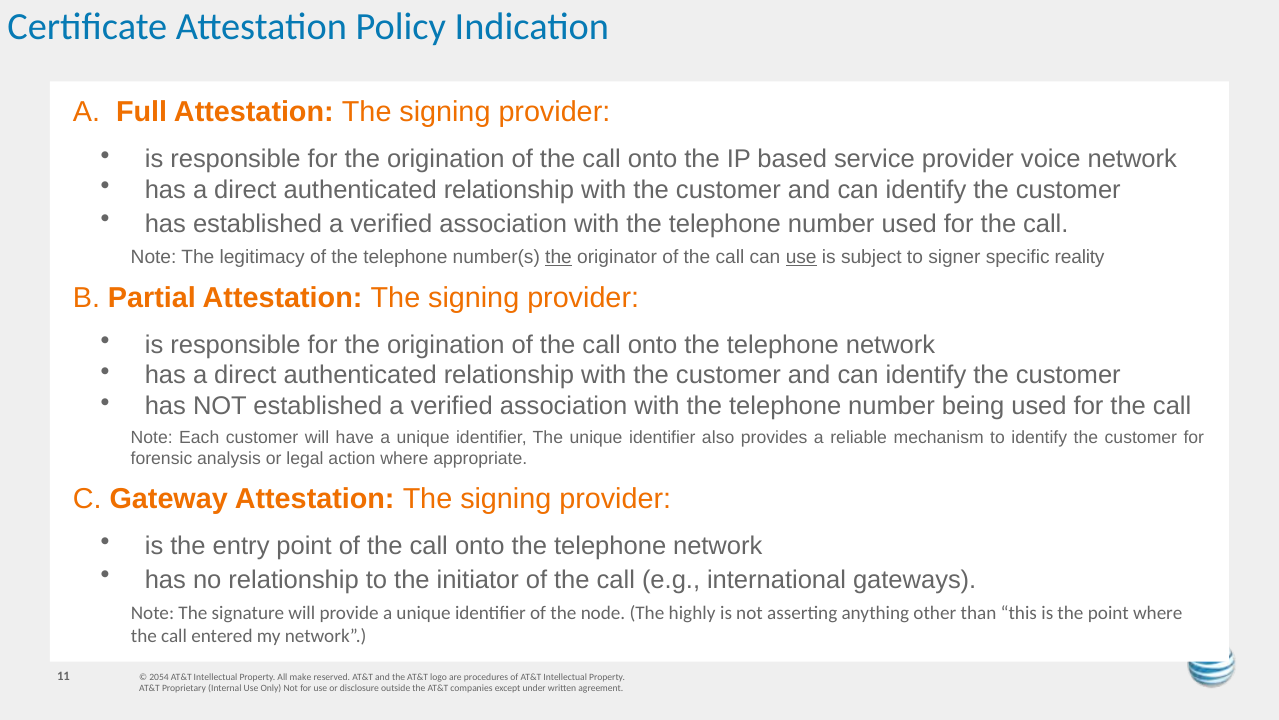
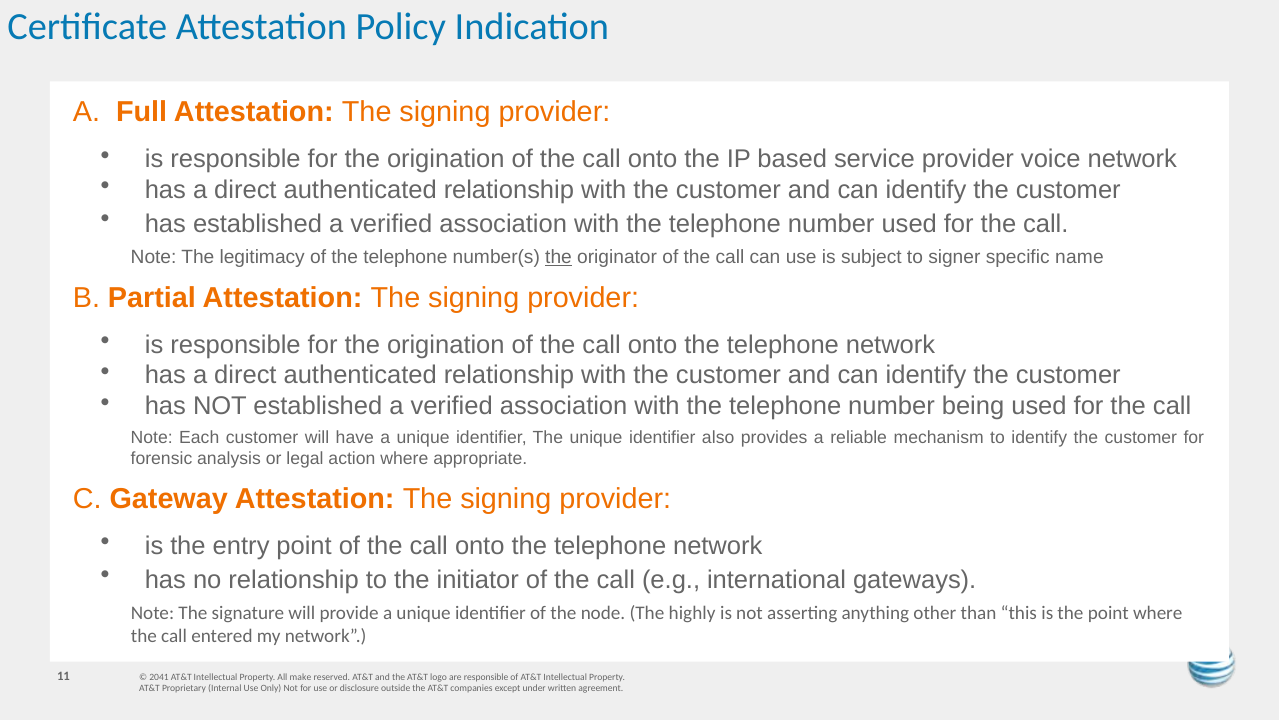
use underline: present -> none (801, 257)
reality: reality -> name (1079, 257)
2054: 2054 -> 2041 (159, 677)
are procedures: procedures -> responsible (486, 677)
